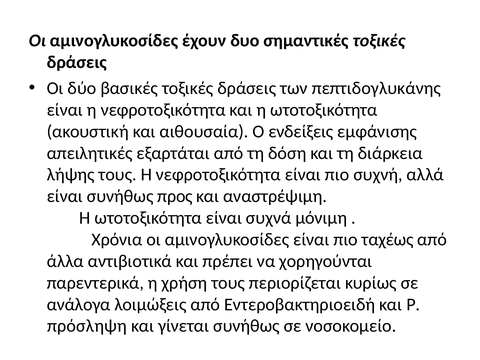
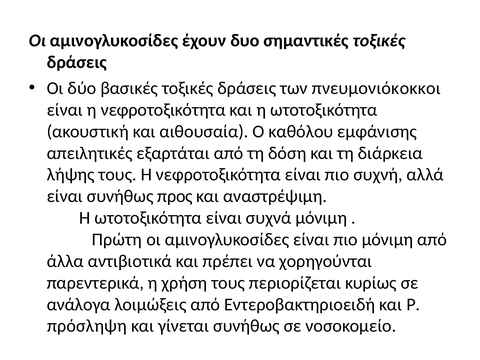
πεπτιδογλυκάνης: πεπτιδογλυκάνης -> πνευμονιόκοκκοι (376, 88)
ενδείξεις: ενδείξεις -> καθόλου (301, 131)
Χρόνια: Χρόνια -> Πρώτη (117, 240)
πιο ταχέως: ταχέως -> μόνιμη (388, 240)
